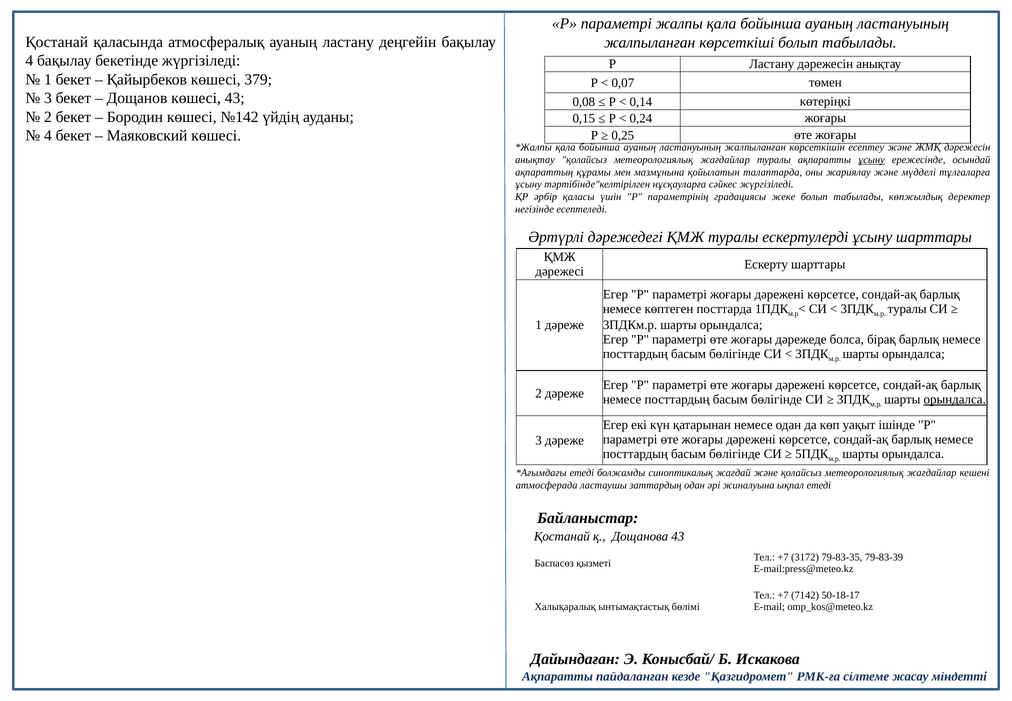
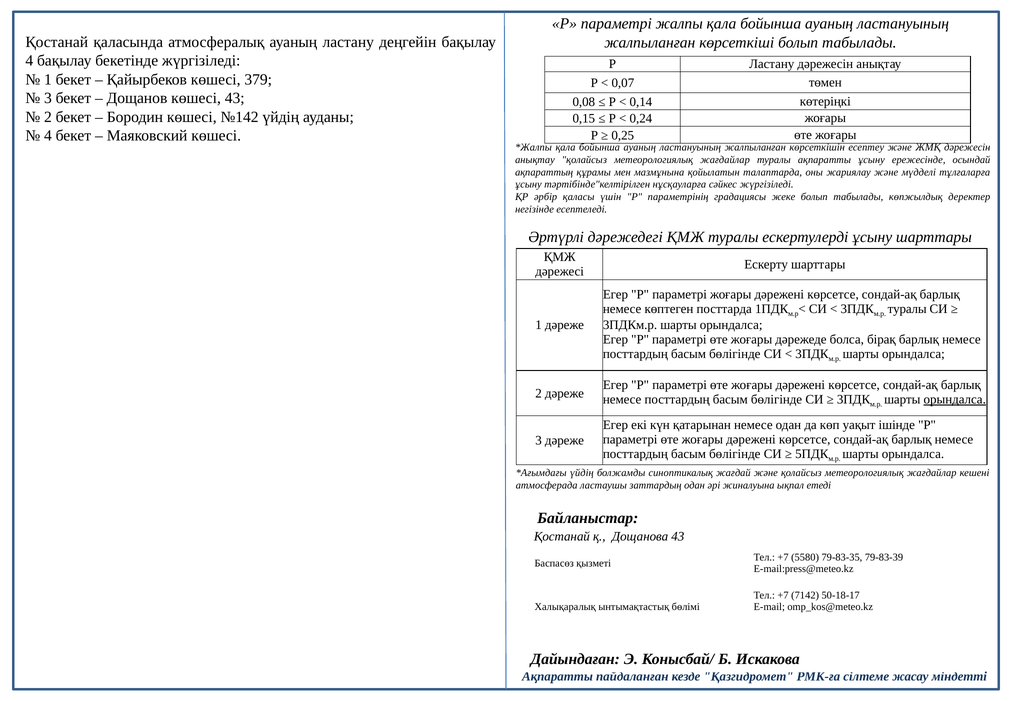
ұсыну underline: present -> none (871, 160)
етеді: етеді -> үйдің (582, 472)
3172: 3172 -> 5580 (805, 557)
